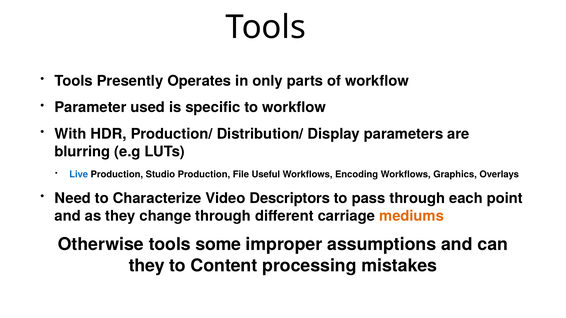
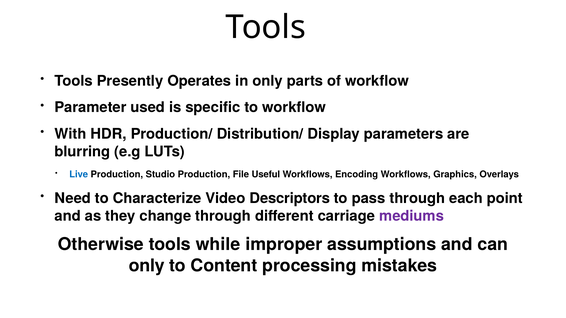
mediums colour: orange -> purple (412, 216)
some: some -> while (218, 245)
they: they -> only (147, 266)
